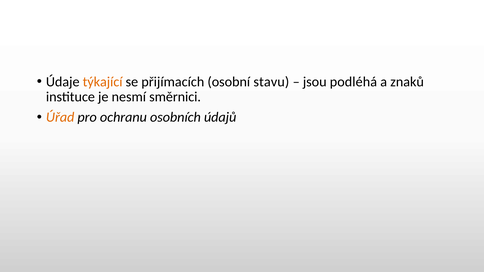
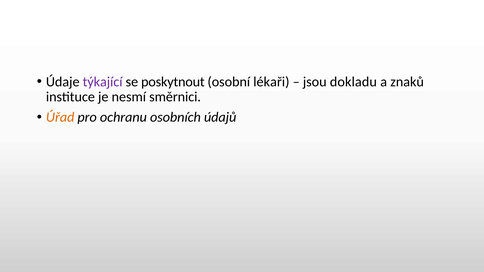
týkající colour: orange -> purple (103, 82)
přijímacích: přijímacích -> poskytnout (173, 82)
stavu: stavu -> lékaři (271, 82)
podléhá: podléhá -> dokladu (353, 82)
